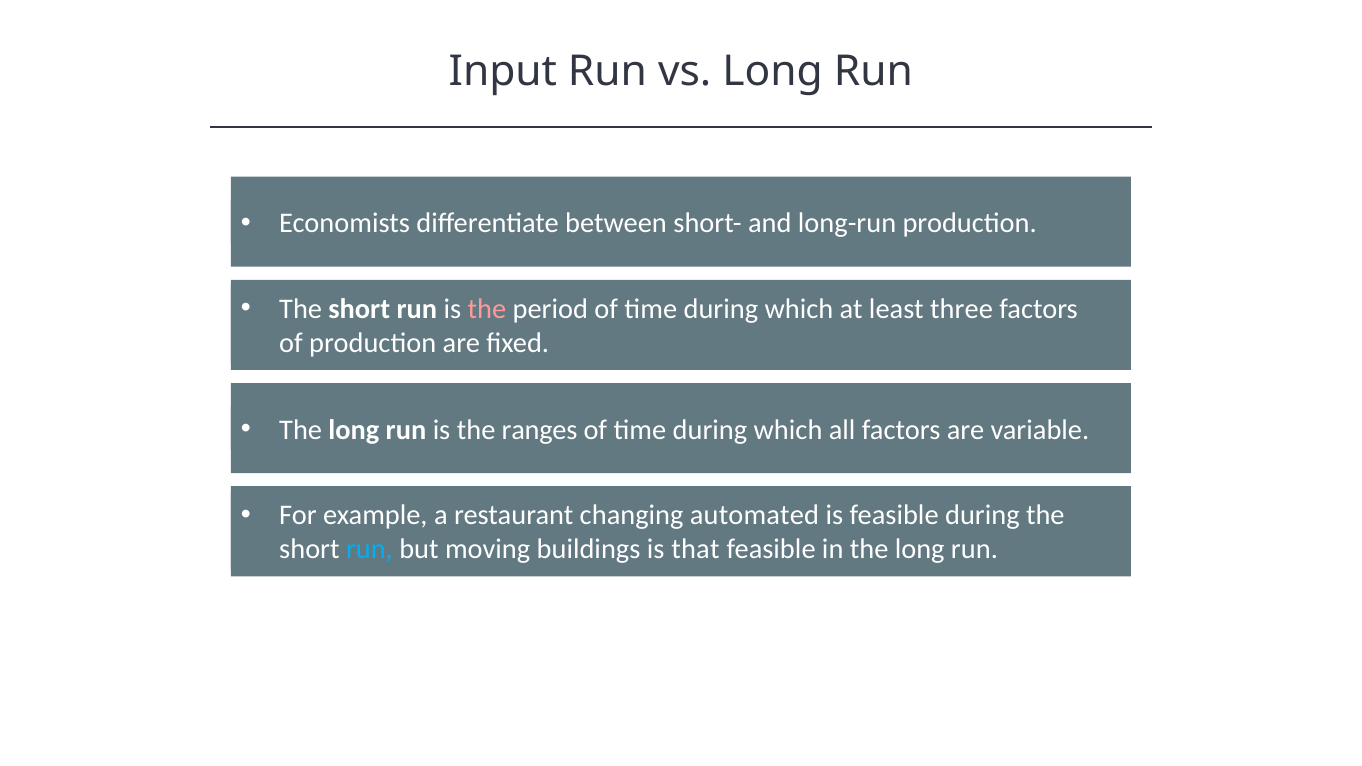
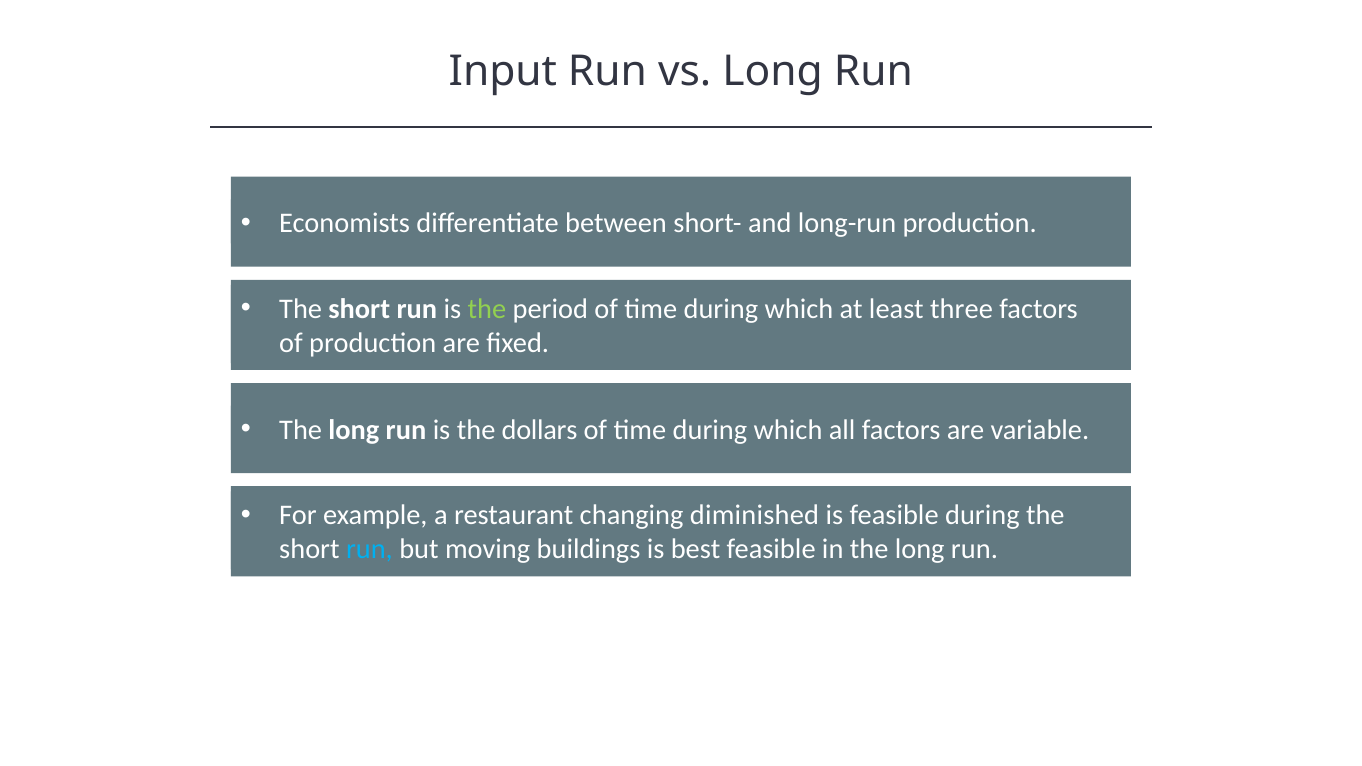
the colour: pink -> light green (487, 309)
ranges: ranges -> dollars (540, 430)
automated: automated -> diminished (754, 515)
that: that -> best (696, 549)
